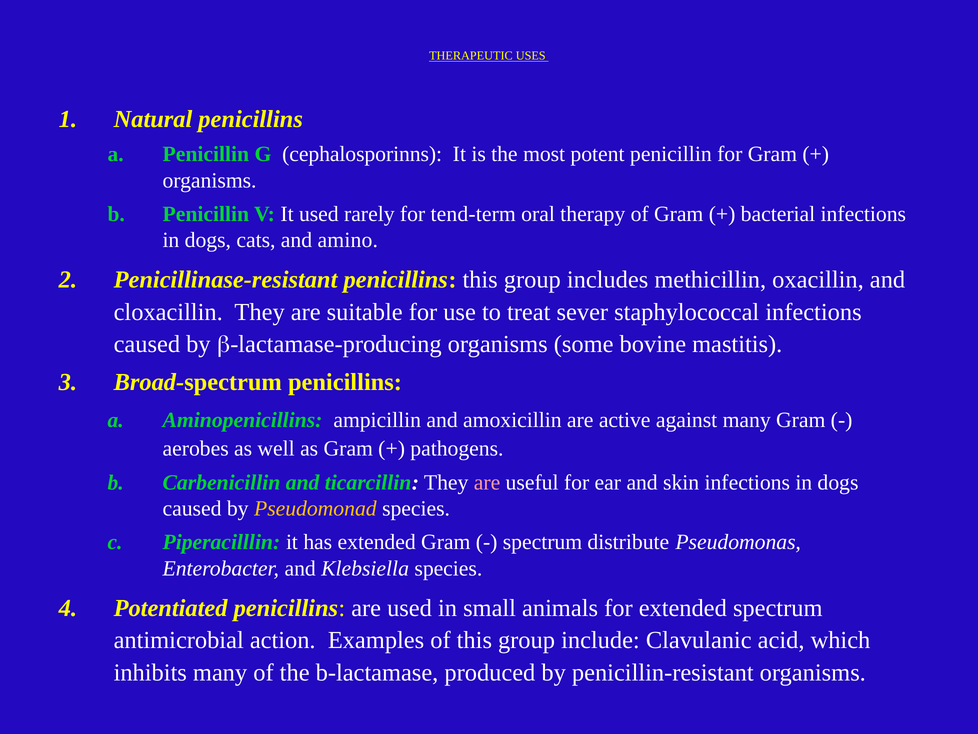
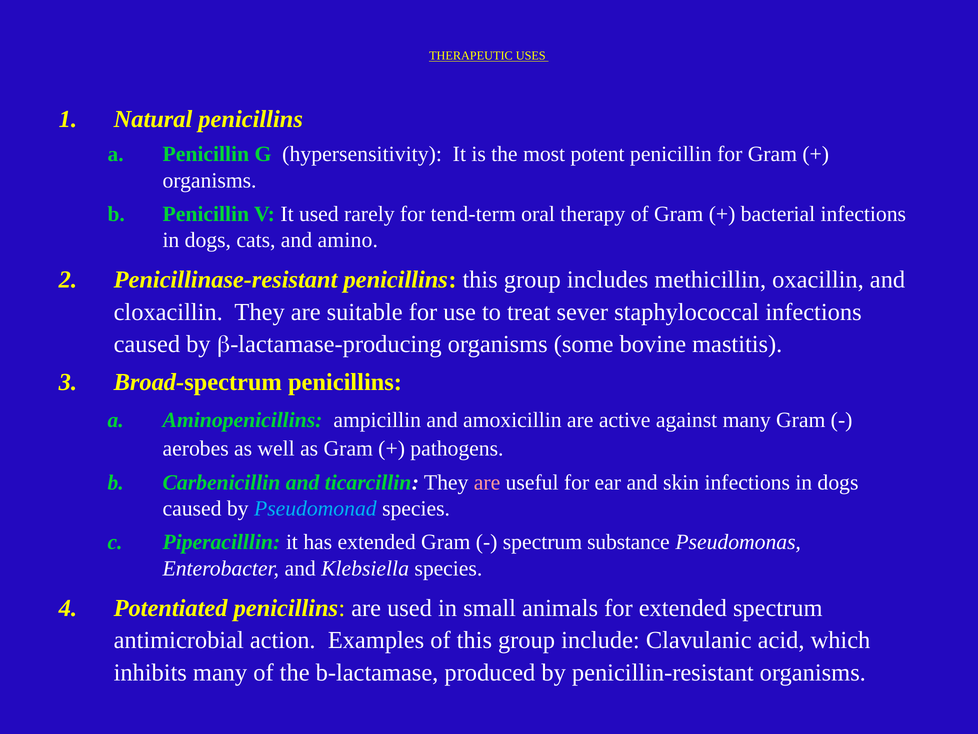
cephalosporinns: cephalosporinns -> hypersensitivity (362, 154)
Pseudomonad colour: yellow -> light blue (315, 508)
distribute: distribute -> substance (628, 542)
